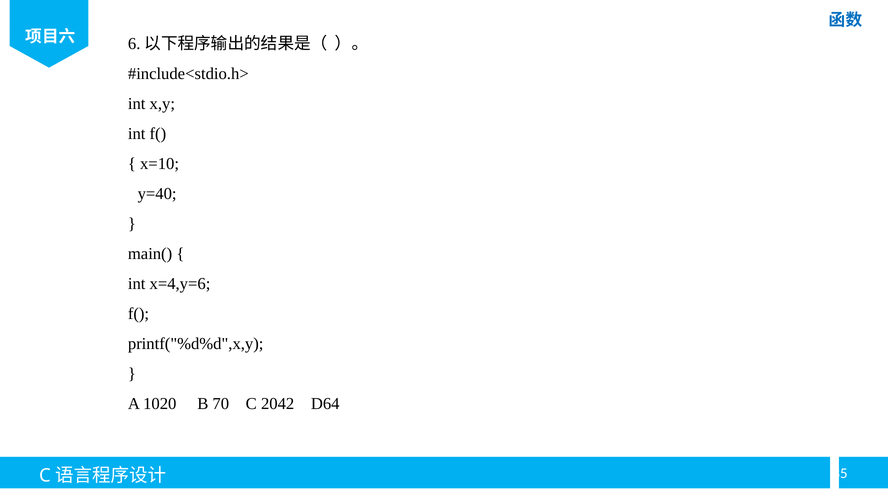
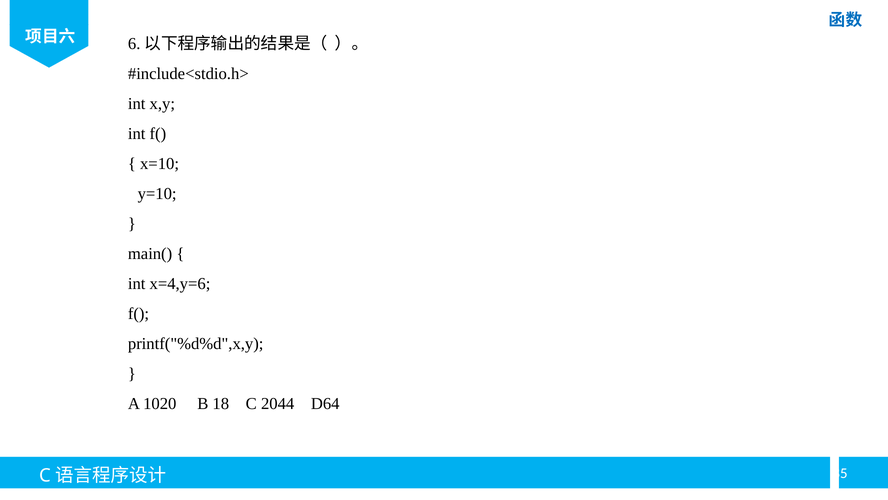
y=40: y=40 -> y=10 (157, 193)
70: 70 -> 18 (221, 403)
2042: 2042 -> 2044 (278, 403)
